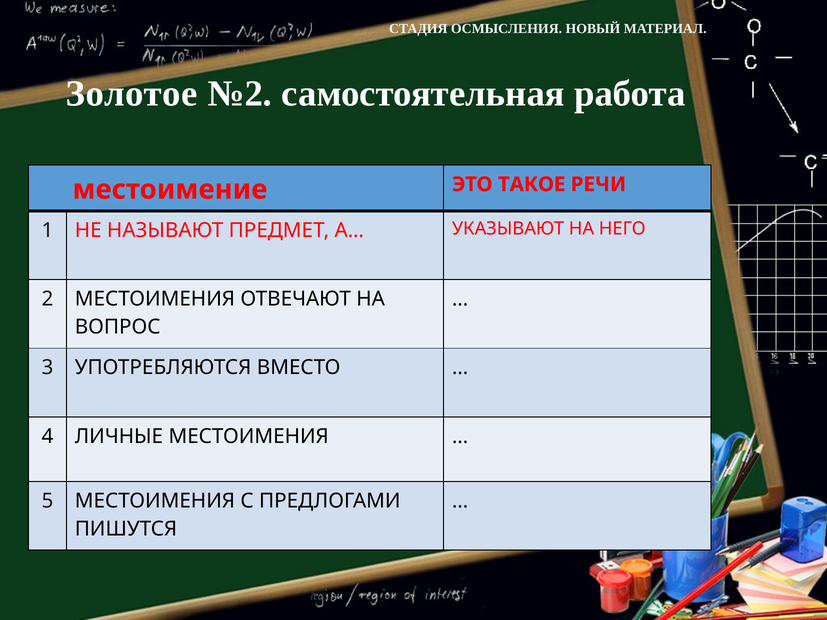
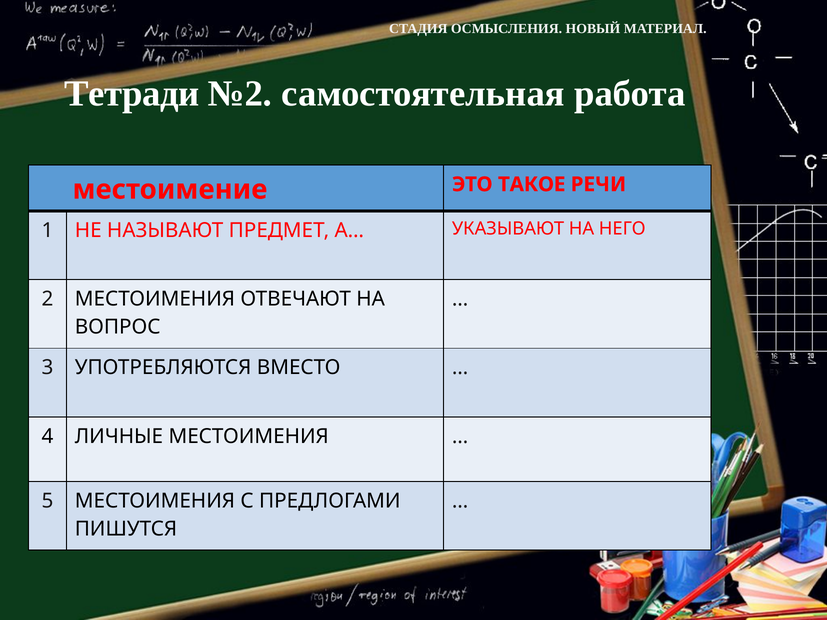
Золотое: Золотое -> Тетради (132, 94)
